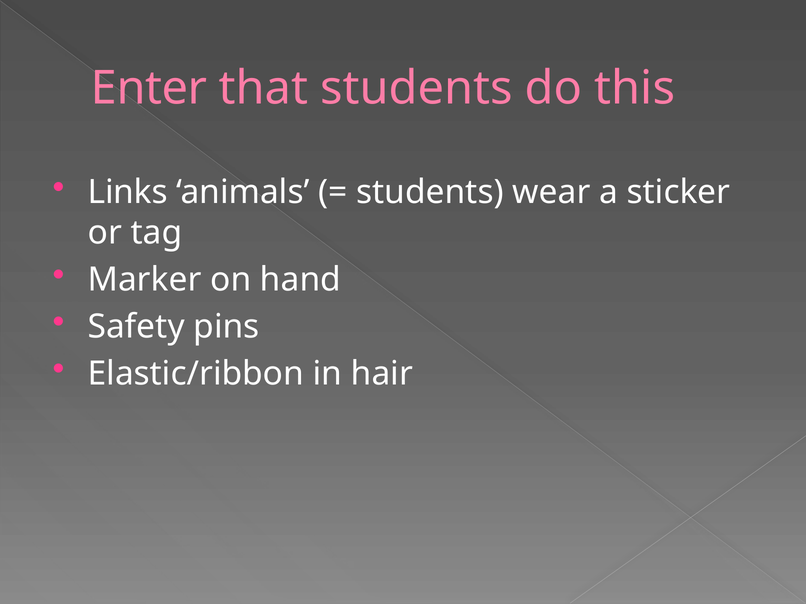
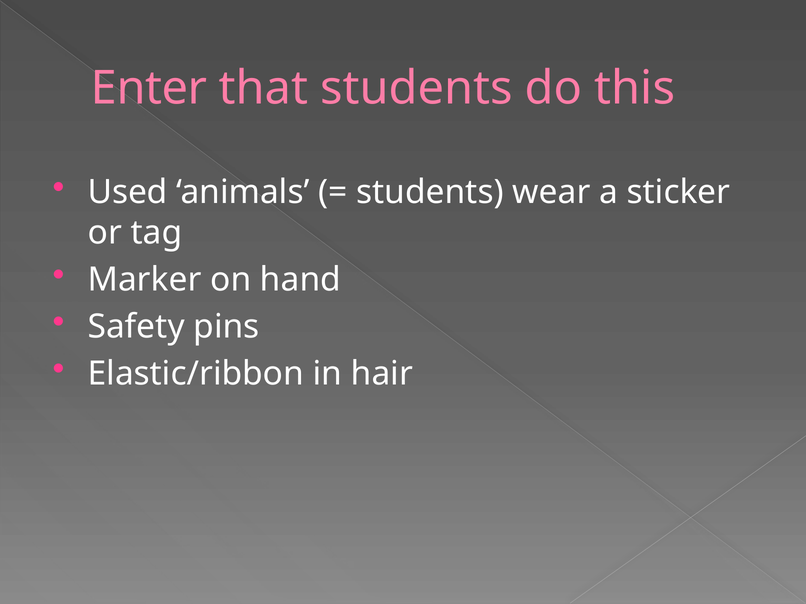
Links: Links -> Used (128, 192)
